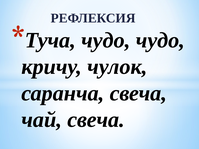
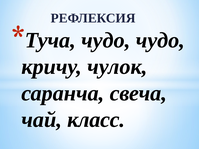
чай свеча: свеча -> класс (96, 120)
